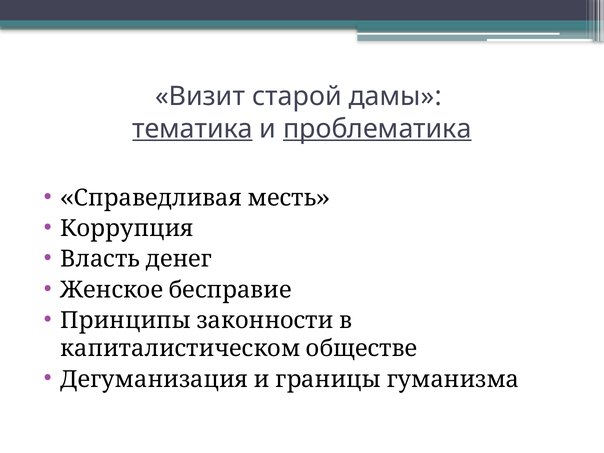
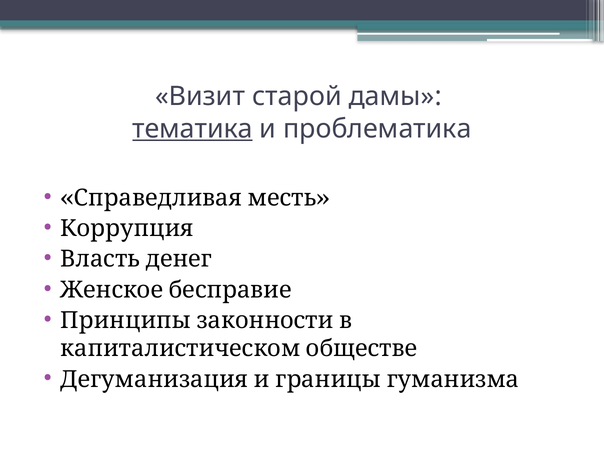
проблематика underline: present -> none (377, 129)
